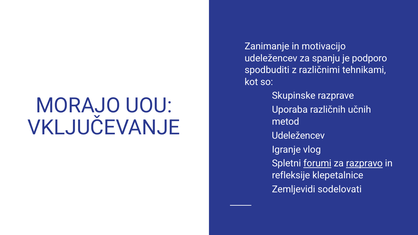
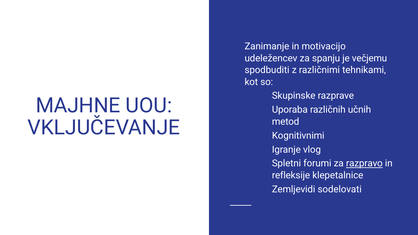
podporo: podporo -> večjemu (370, 58)
MORAJO: MORAJO -> MAJHNE (78, 106)
Udeležencev: Udeležencev -> Kognitivnimi (298, 136)
forumi underline: present -> none (317, 164)
